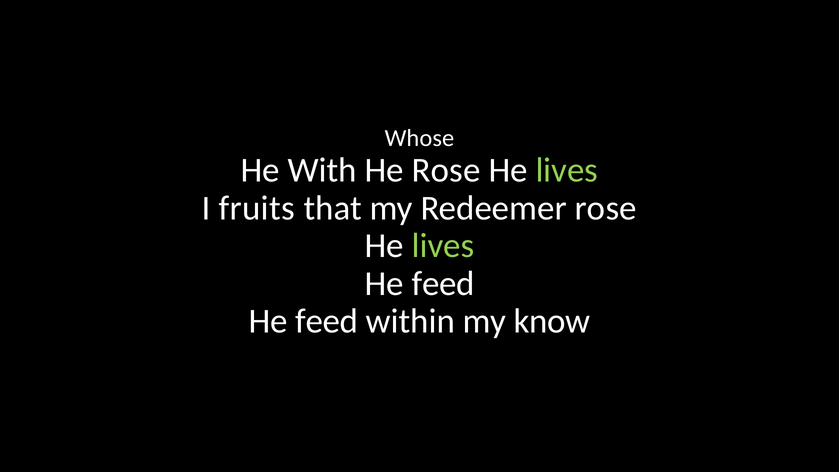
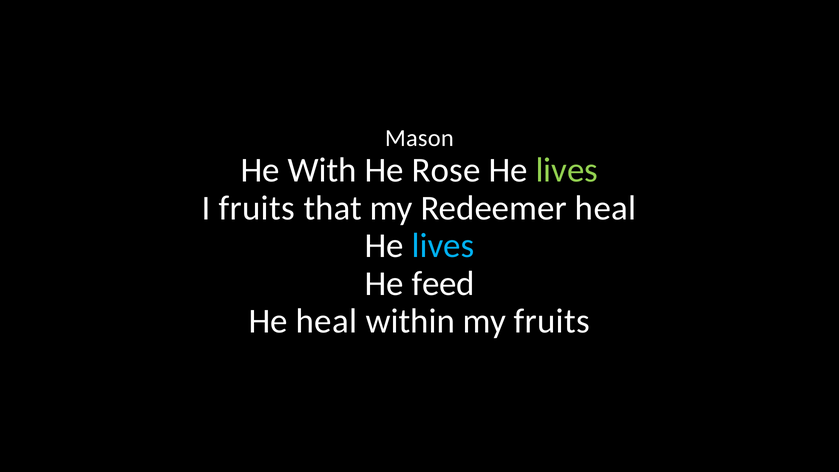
Whose: Whose -> Mason (419, 138)
Redeemer rose: rose -> heal (606, 208)
lives colour: light green -> light blue (443, 246)
feed: feed -> heal (327, 321)
my know: know -> fruits (552, 321)
